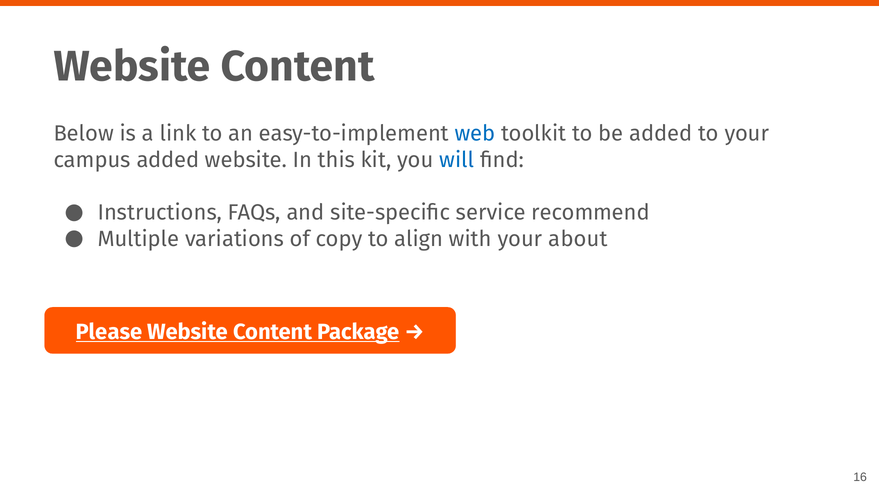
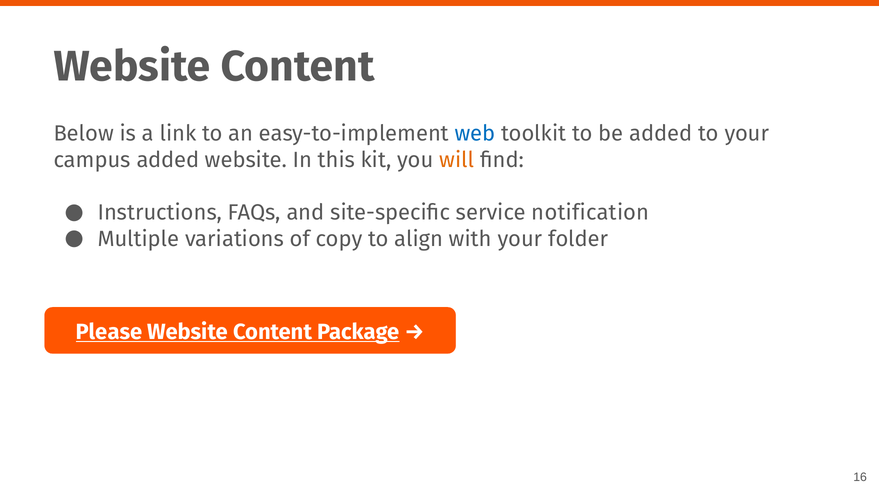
will colour: blue -> orange (457, 160)
recommend: recommend -> notification (590, 212)
about: about -> folder (578, 239)
